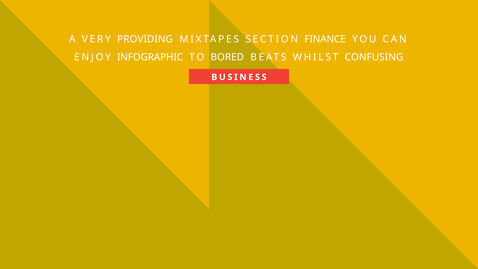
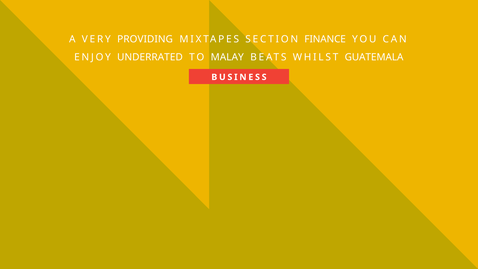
INFOGRAPHIC: INFOGRAPHIC -> UNDERRATED (150, 57)
BORED: BORED -> MALAY (227, 57)
CONFUSING: CONFUSING -> GUATEMALA (374, 57)
